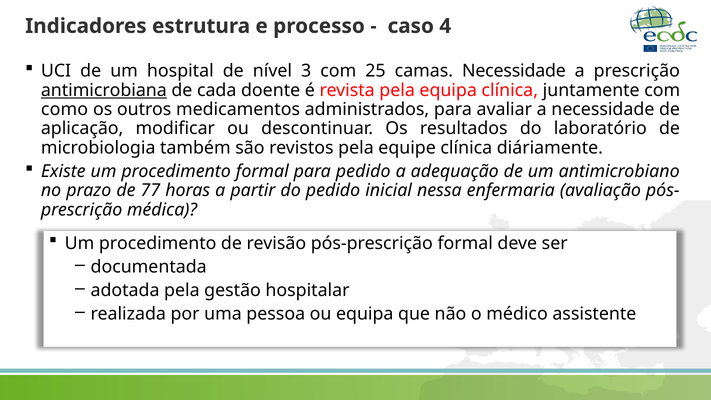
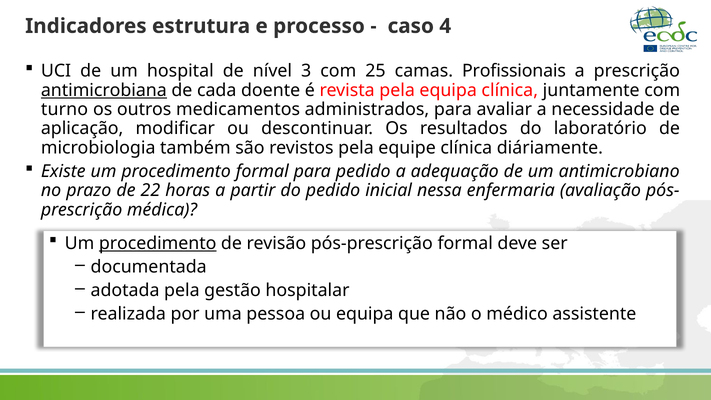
camas Necessidade: Necessidade -> Profissionais (514, 71)
como: como -> turno (65, 109)
77: 77 -> 22 (150, 191)
procedimento underline: none -> present (158, 243)
